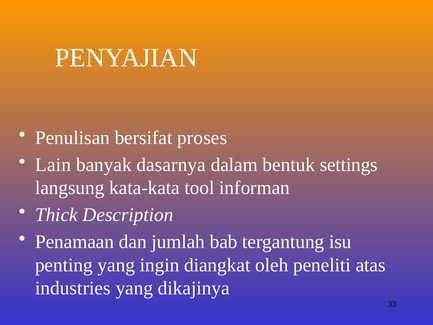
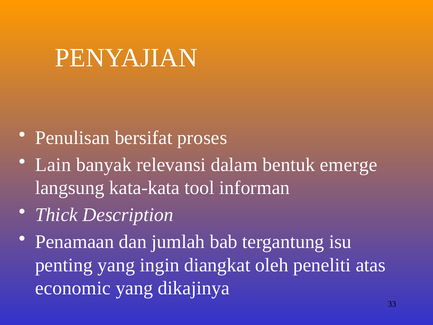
dasarnya: dasarnya -> relevansi (171, 165)
settings: settings -> emerge (349, 165)
industries: industries -> economic (73, 288)
